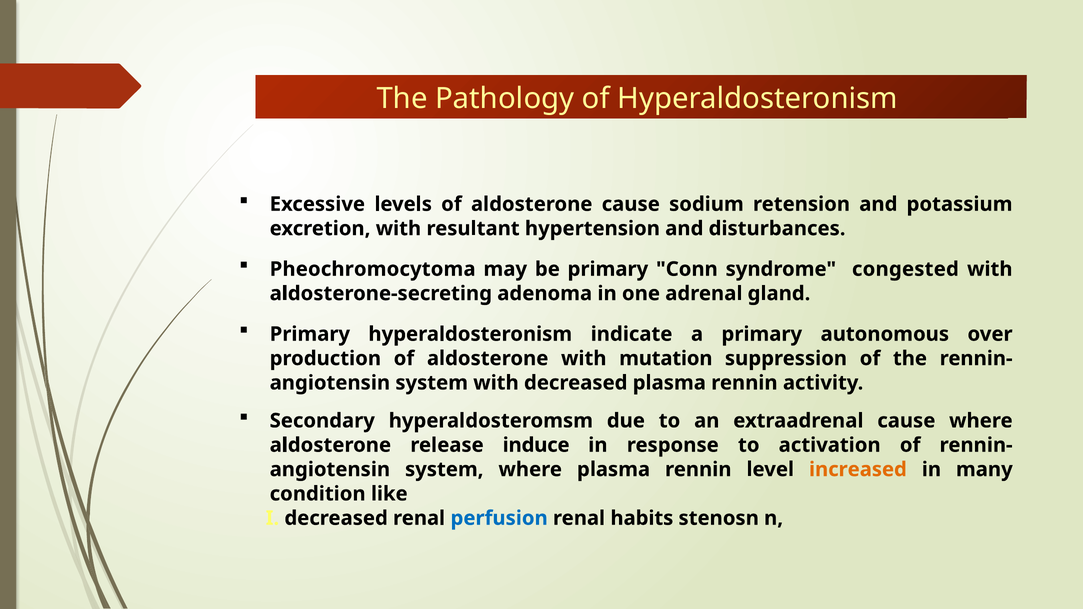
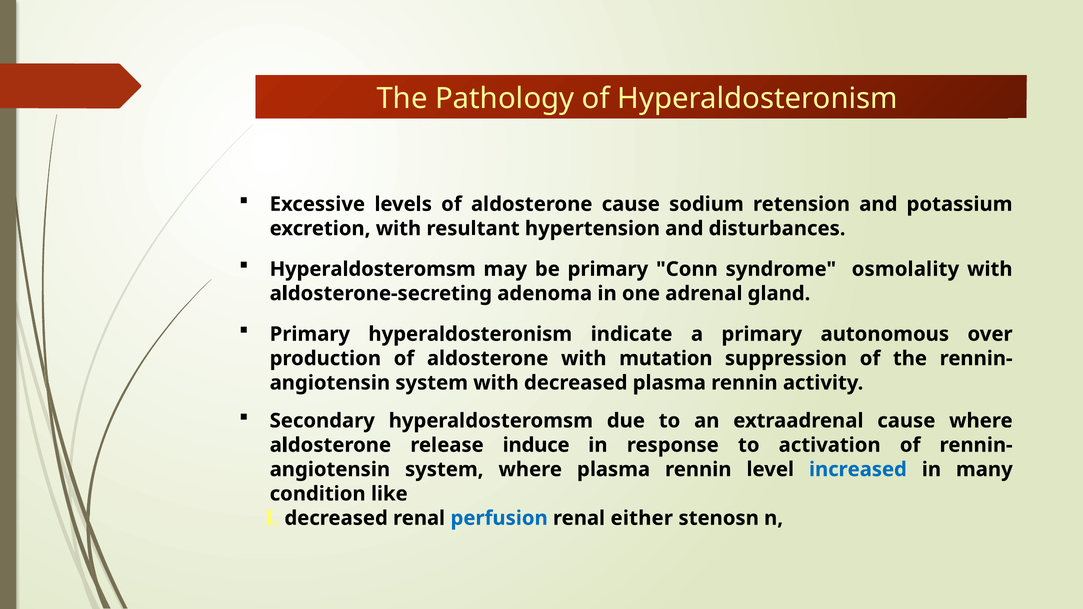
Pheochromocytoma: Pheochromocytoma -> Hyperaldosteromsm (373, 269)
congested: congested -> osmolality (905, 269)
increased colour: orange -> blue (858, 470)
habits: habits -> either (642, 518)
